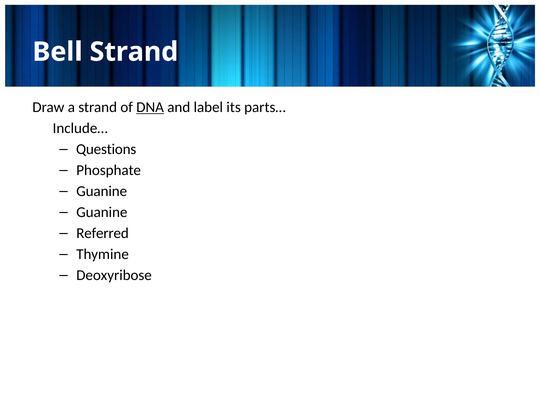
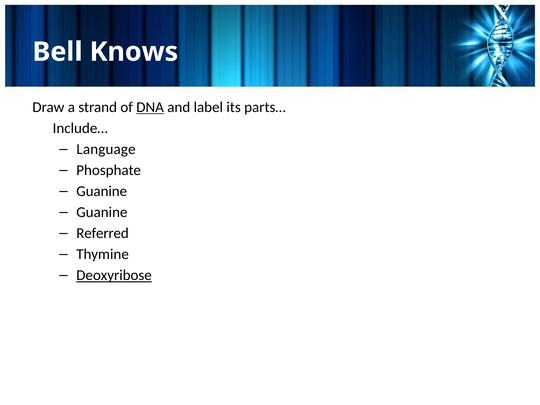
Bell Strand: Strand -> Knows (134, 52)
Questions: Questions -> Language (106, 149)
Deoxyribose underline: none -> present (114, 275)
